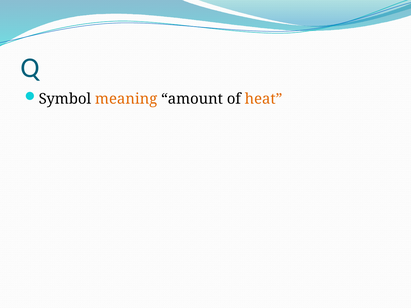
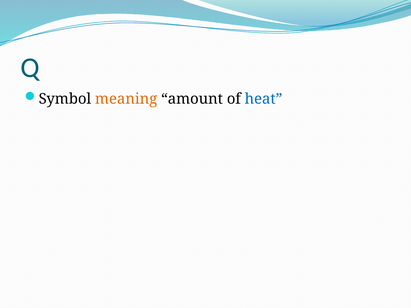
heat colour: orange -> blue (264, 99)
